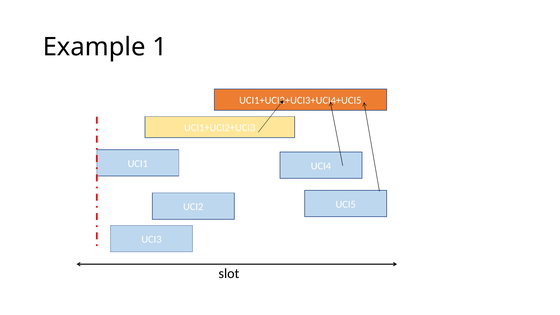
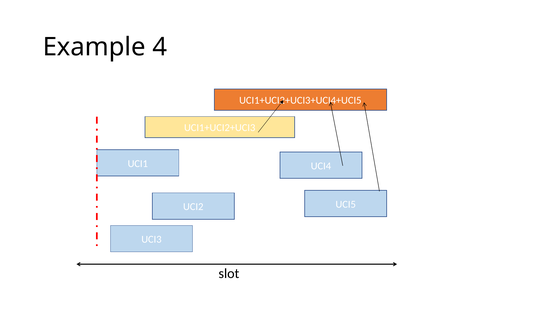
1: 1 -> 4 (160, 47)
